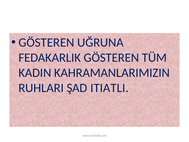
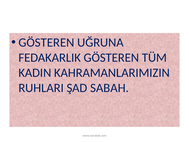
ITIATLI: ITIATLI -> SABAH (110, 88)
